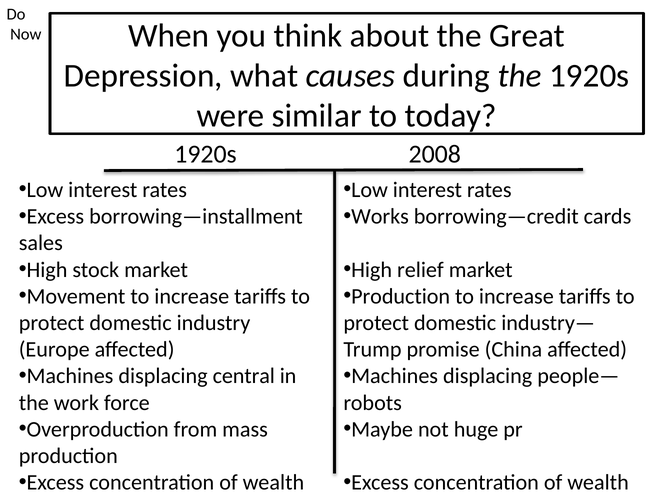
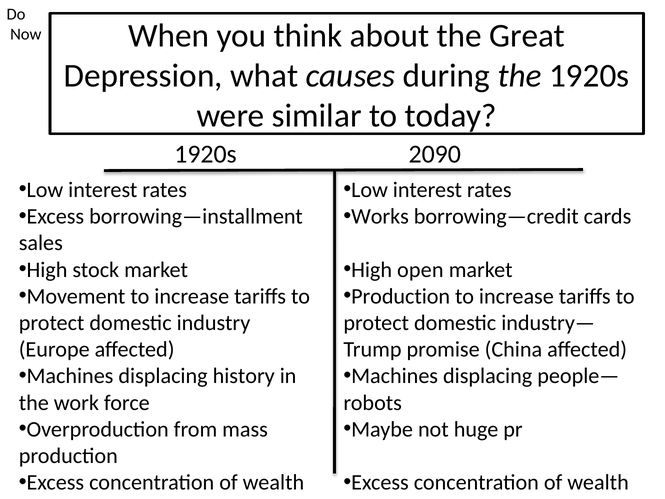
2008: 2008 -> 2090 (435, 154)
relief: relief -> open (420, 270)
central: central -> history (244, 376)
